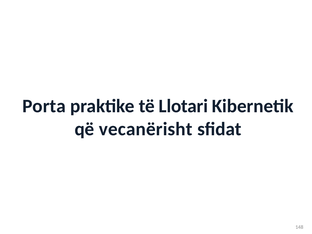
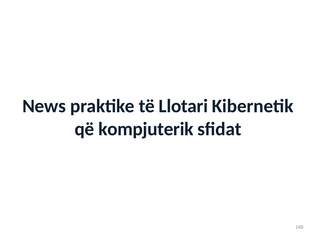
Porta: Porta -> News (44, 106)
vecanërisht: vecanërisht -> kompjuterik (146, 129)
